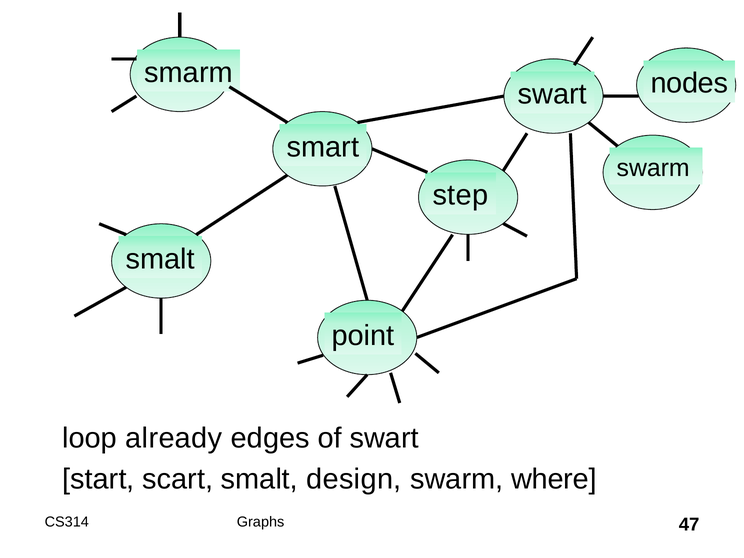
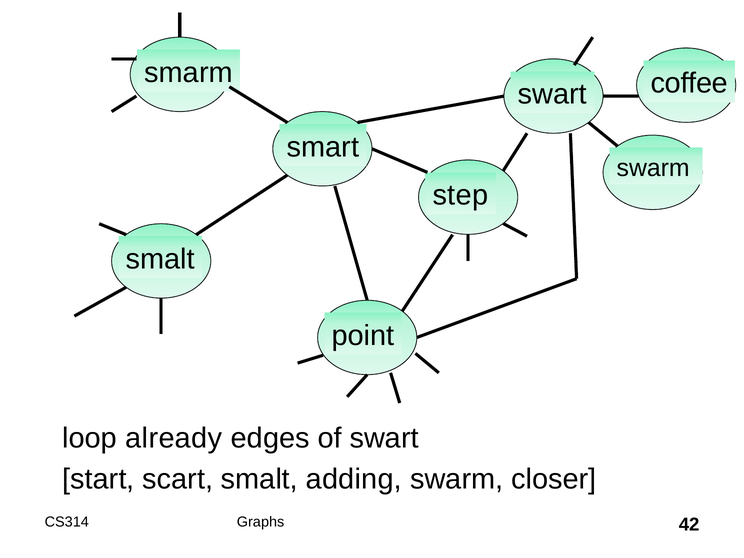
nodes: nodes -> coffee (689, 83)
design: design -> adding (354, 479)
where: where -> closer (554, 479)
47: 47 -> 42 (689, 525)
